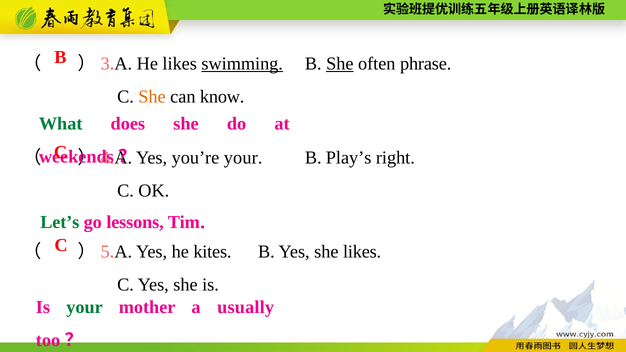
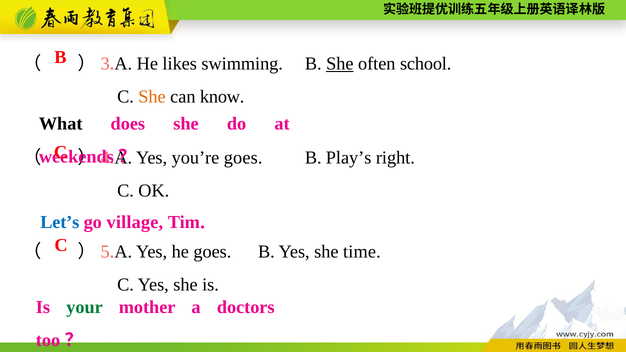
swimming underline: present -> none (242, 64)
phrase: phrase -> school (426, 64)
What colour: green -> black (61, 124)
you’re your: your -> goes (243, 158)
Let’s colour: green -> blue (60, 222)
lessons: lessons -> village (135, 222)
he kites: kites -> goes (212, 252)
she likes: likes -> time (362, 252)
usually: usually -> doctors (246, 307)
